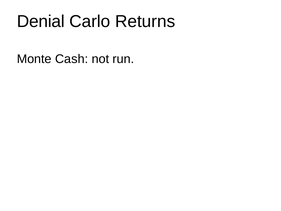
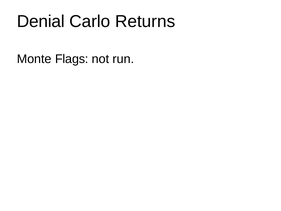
Cash: Cash -> Flags (72, 59)
